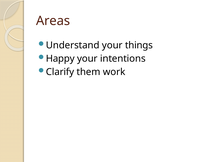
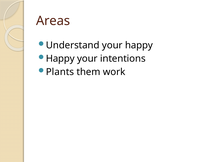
your things: things -> happy (139, 45)
Clarify: Clarify -> Plants (60, 72)
